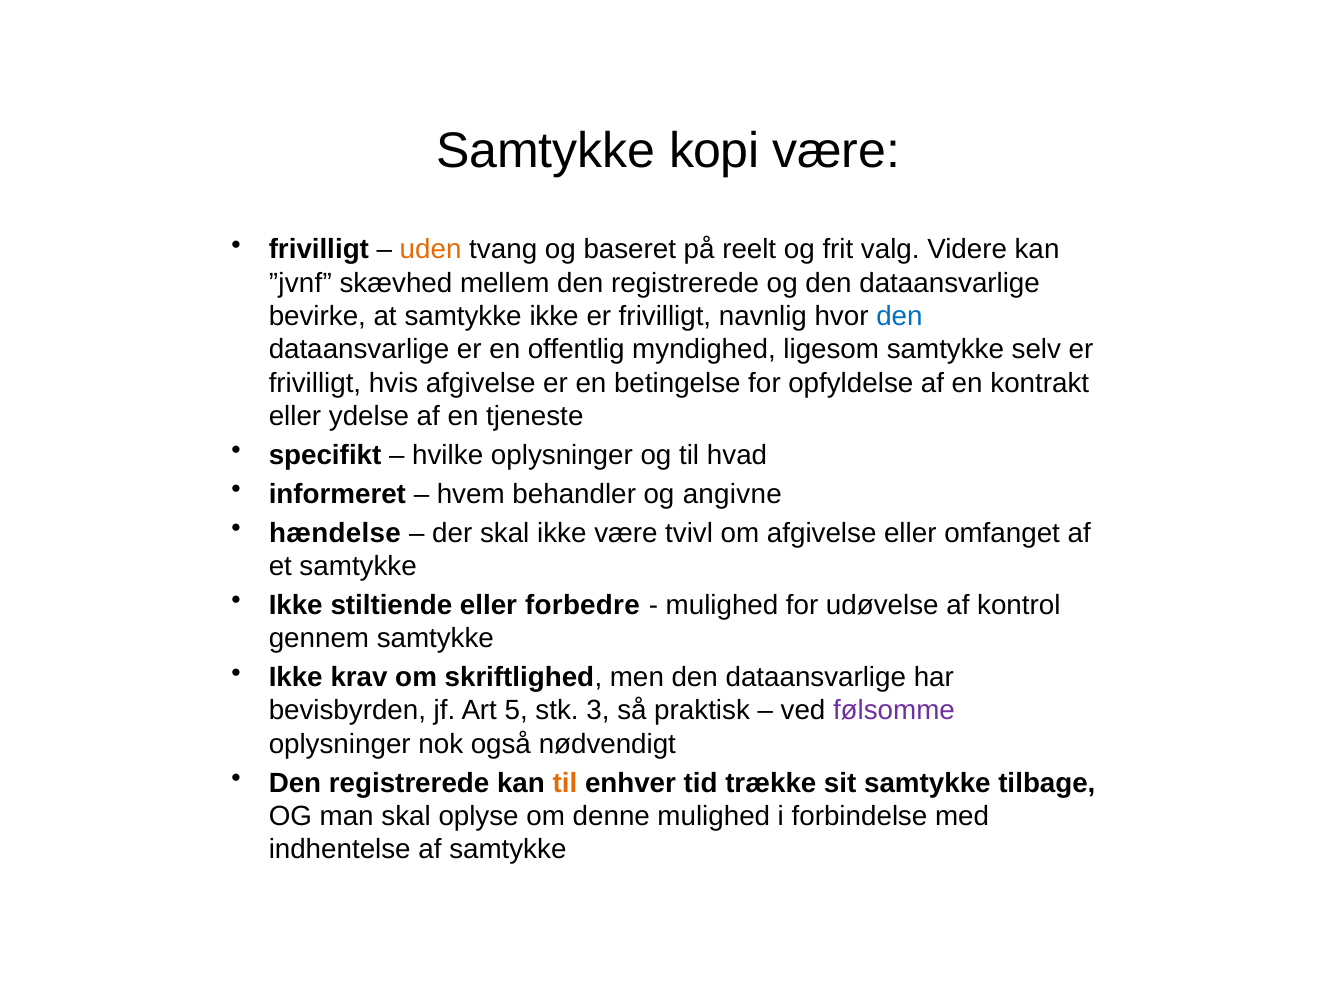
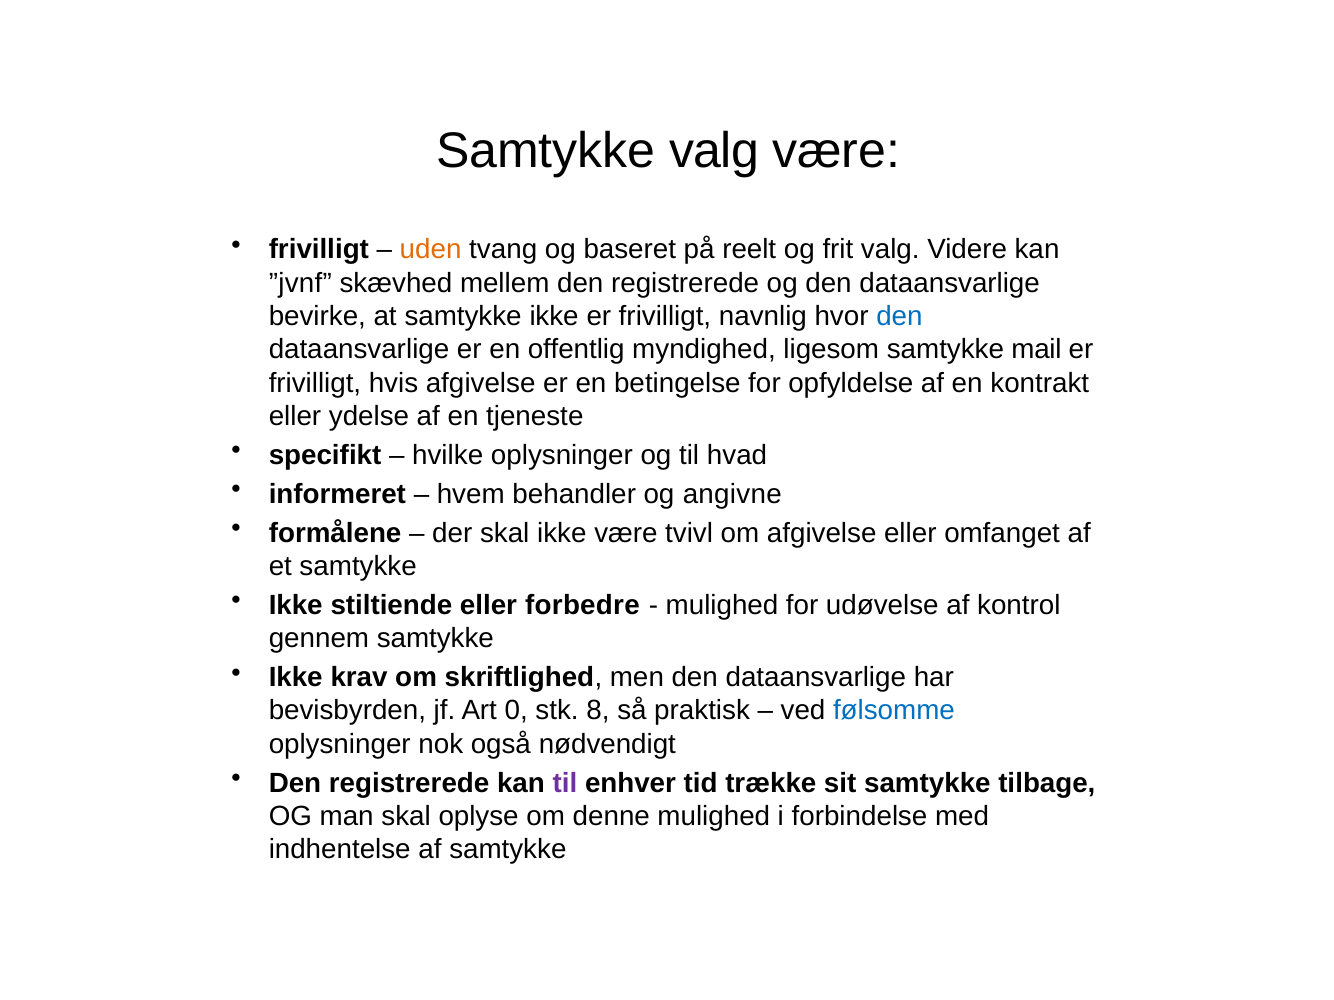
Samtykke kopi: kopi -> valg (714, 151)
selv: selv -> mail (1036, 350)
hændelse: hændelse -> formålene (335, 533)
5: 5 -> 0 (516, 711)
3: 3 -> 8 (598, 711)
følsomme colour: purple -> blue (894, 711)
til colour: orange -> purple (565, 783)
